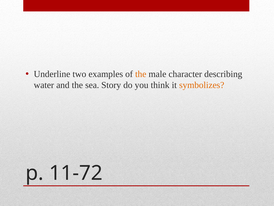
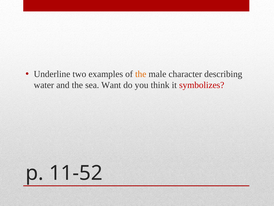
Story: Story -> Want (111, 85)
symbolizes colour: orange -> red (202, 85)
11-72: 11-72 -> 11-52 (76, 173)
